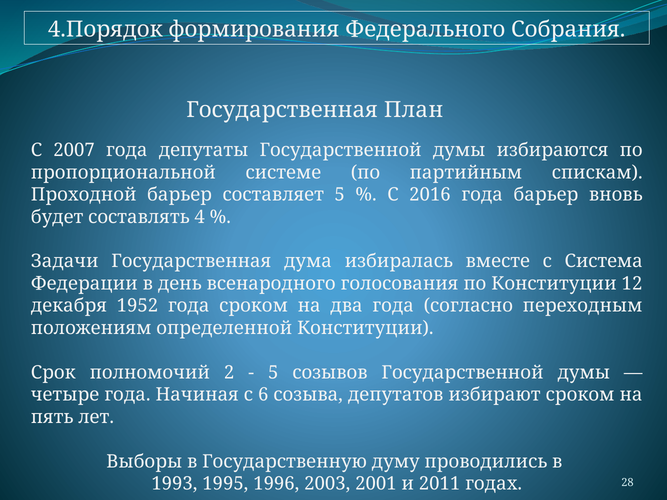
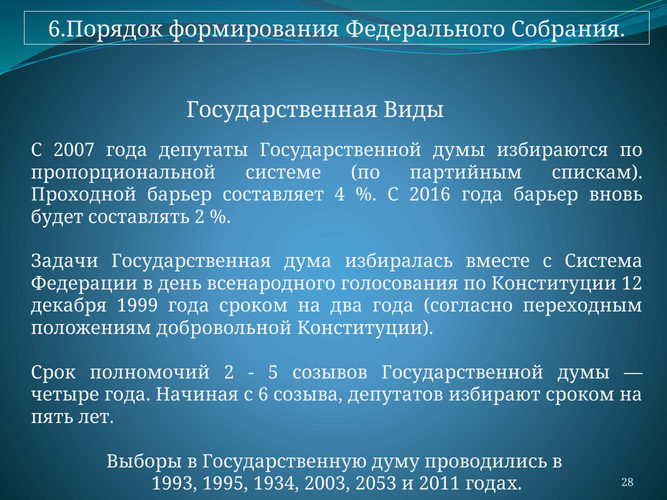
4.Порядок: 4.Порядок -> 6.Порядок (105, 29)
План: План -> Виды (414, 110)
составляет 5: 5 -> 4 (340, 195)
составлять 4: 4 -> 2 (200, 217)
1952: 1952 -> 1999 (137, 306)
определенной: определенной -> добровольной (224, 328)
1996: 1996 -> 1934 (276, 484)
2001: 2001 -> 2053 (376, 484)
